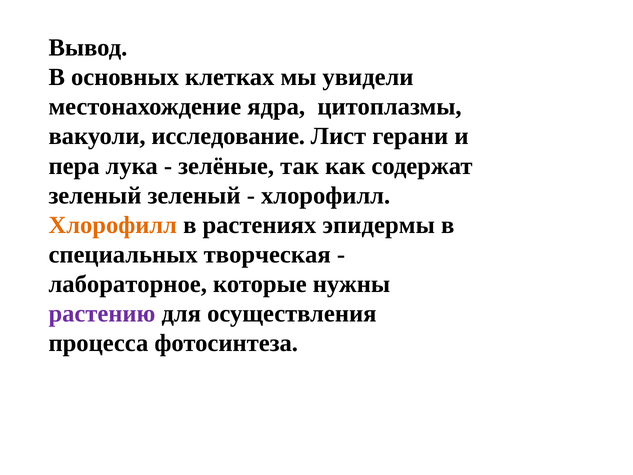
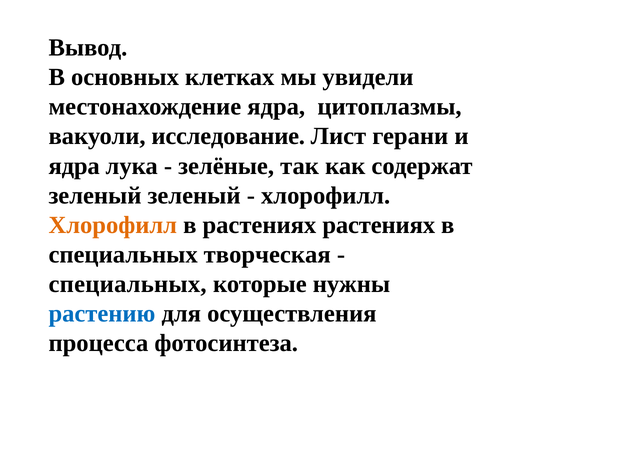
пера: пера -> ядра (74, 166)
растениях эпидермы: эпидермы -> растениях (379, 225)
лабораторное: лабораторное -> специальных (128, 284)
растению colour: purple -> blue (102, 314)
